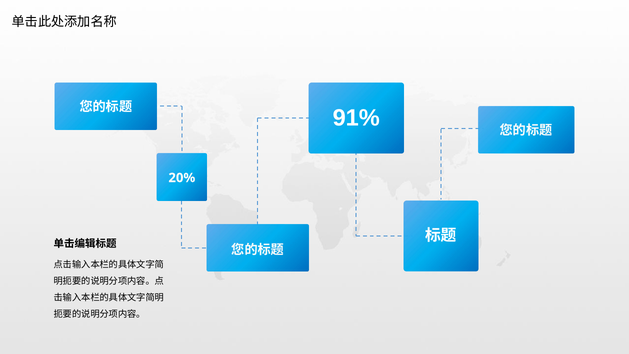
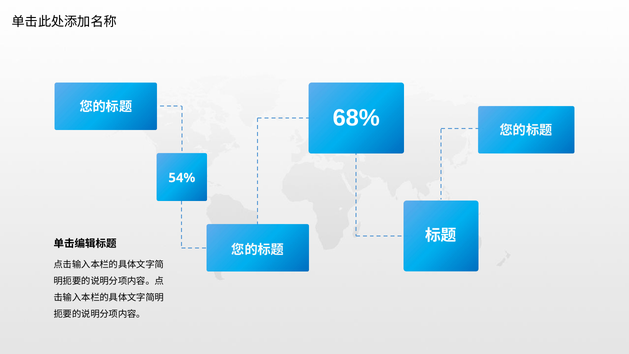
91%: 91% -> 68% (356, 118)
20%: 20% -> 54% (182, 178)
